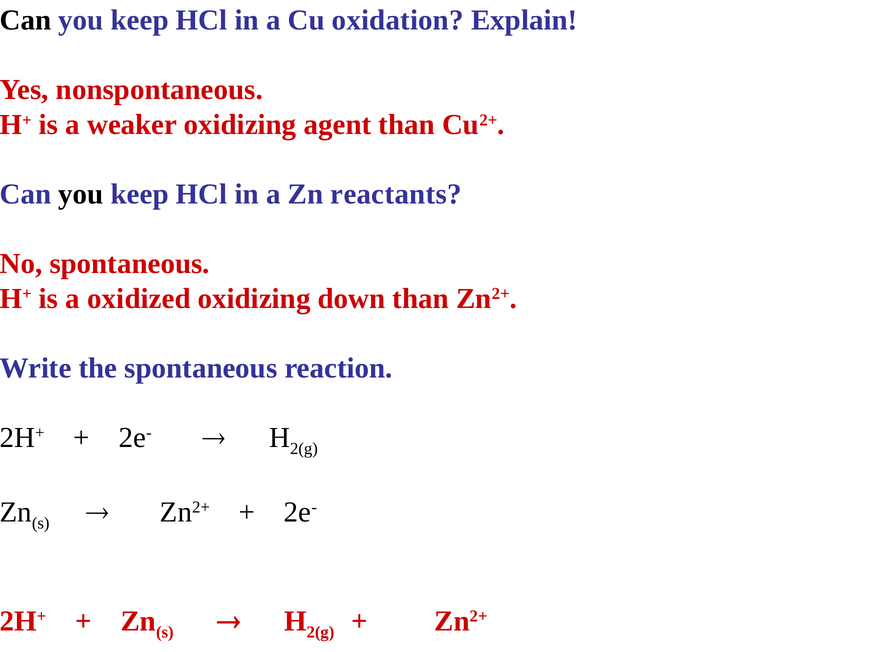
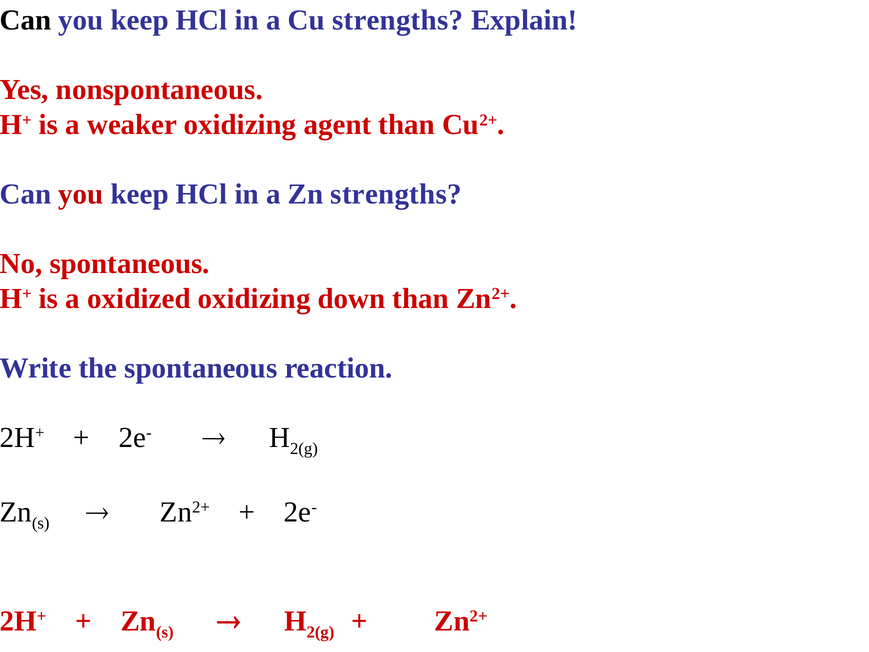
Cu oxidation: oxidation -> strengths (398, 20)
you colour: black -> red (81, 194)
Zn reactants: reactants -> strengths (396, 194)
